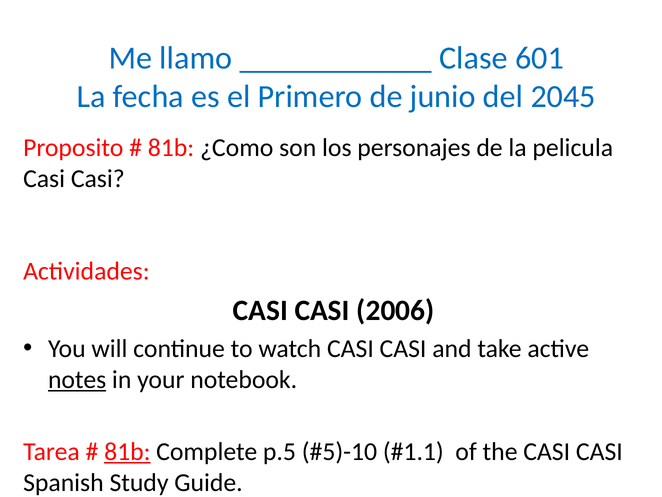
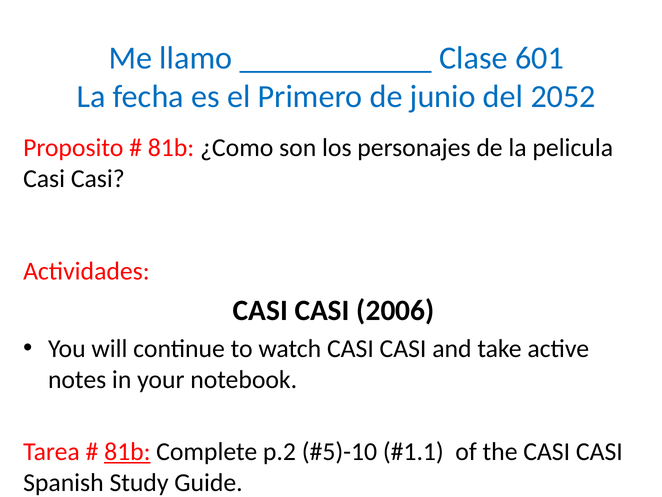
2045: 2045 -> 2052 (563, 97)
notes underline: present -> none (77, 379)
p.5: p.5 -> p.2 (279, 451)
